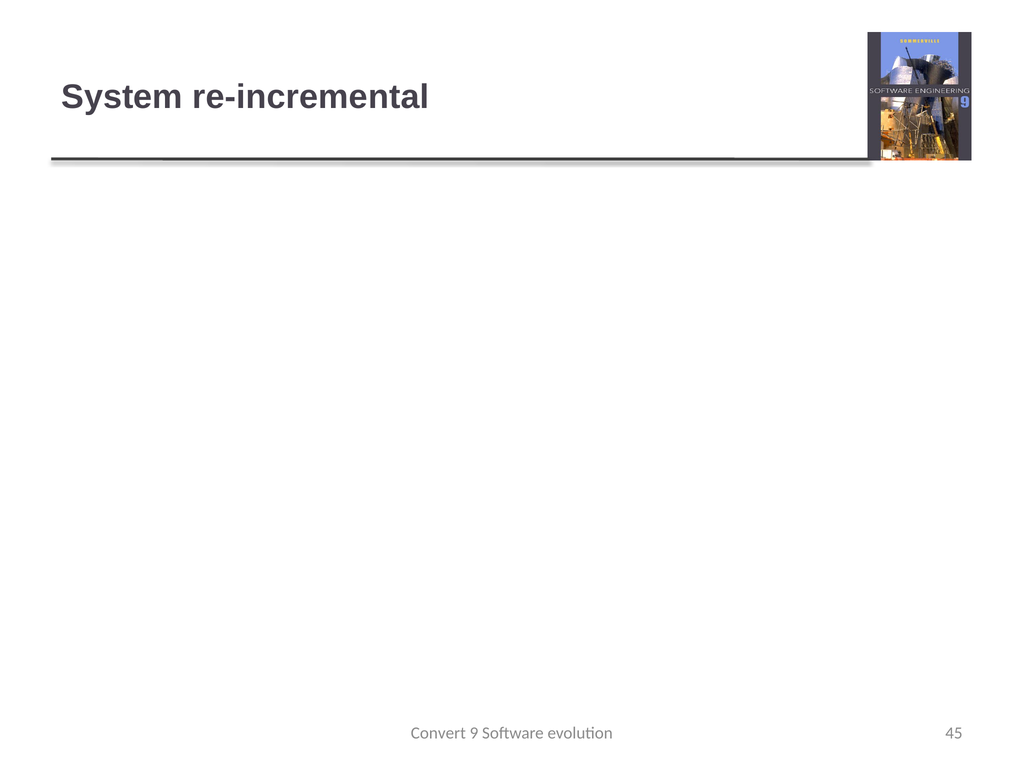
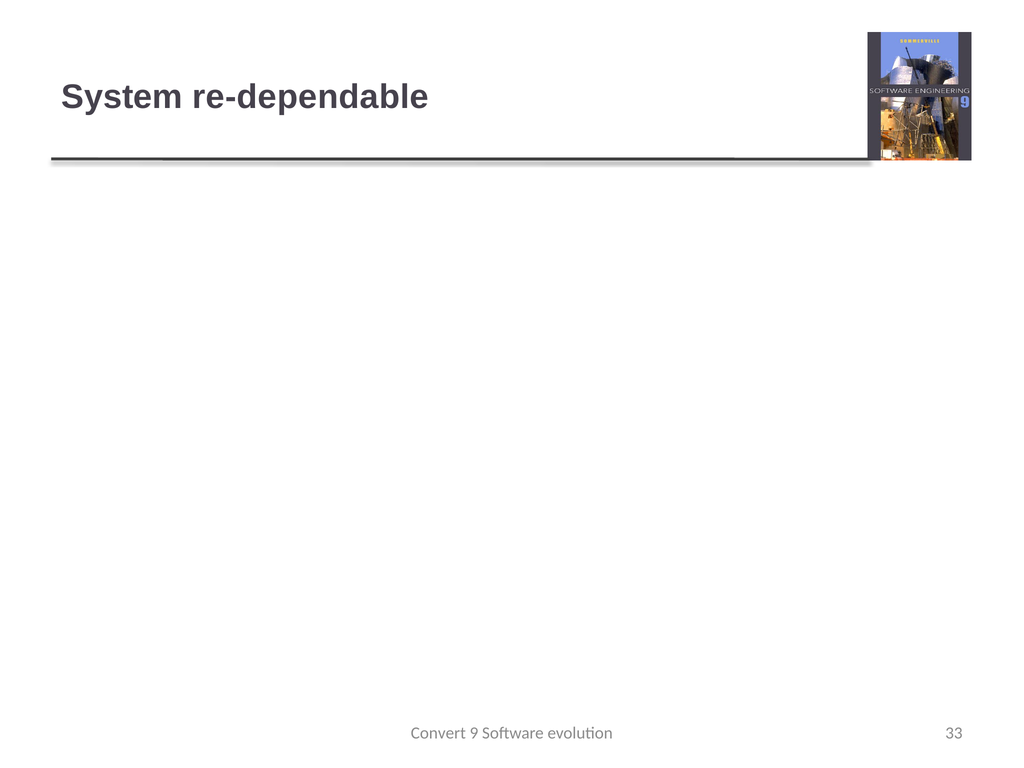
re-incremental: re-incremental -> re-dependable (311, 97)
45: 45 -> 33 (954, 733)
